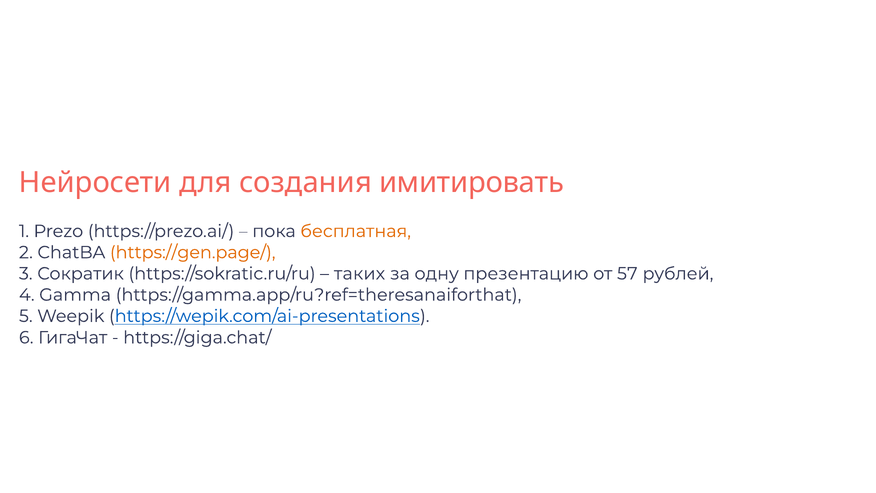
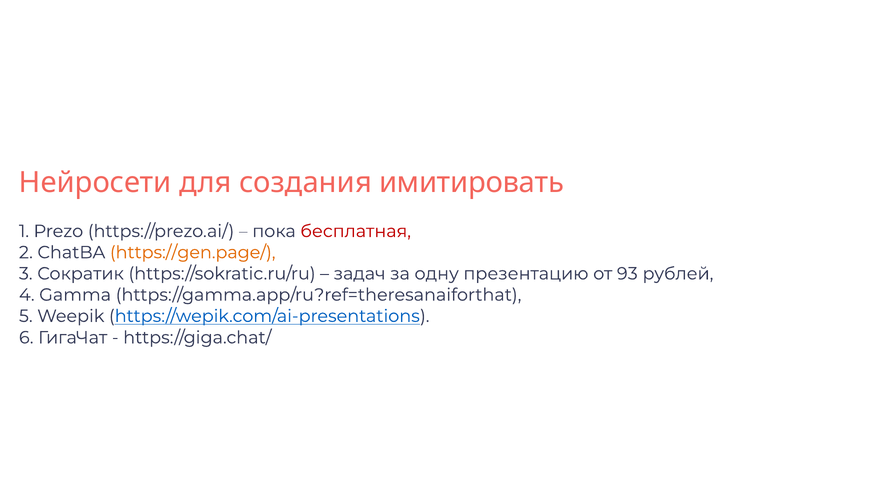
бесплатная colour: orange -> red (356, 231)
таких: таких -> задач (360, 274)
57: 57 -> 93 (627, 274)
